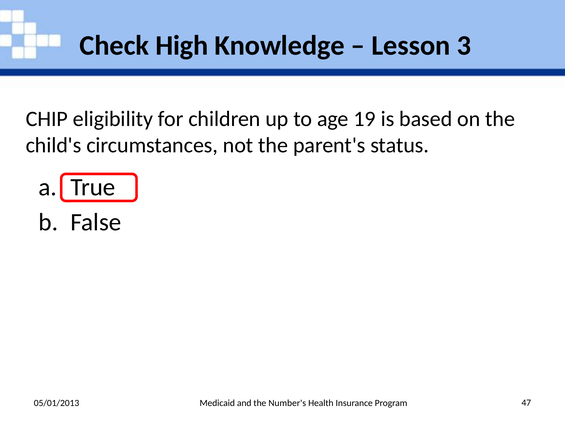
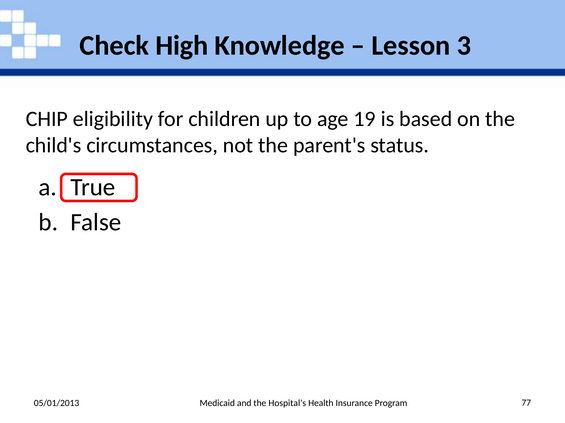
Number's: Number's -> Hospital's (287, 404)
47: 47 -> 77 (526, 404)
